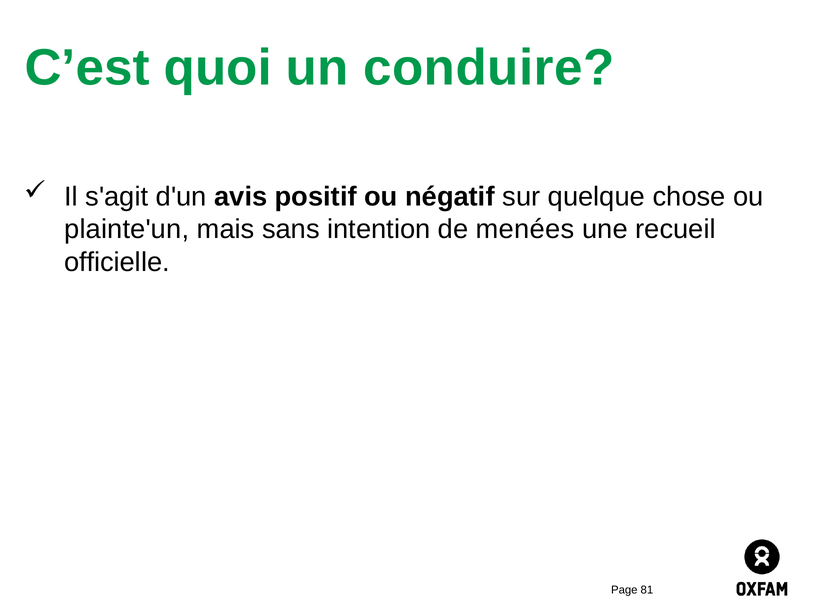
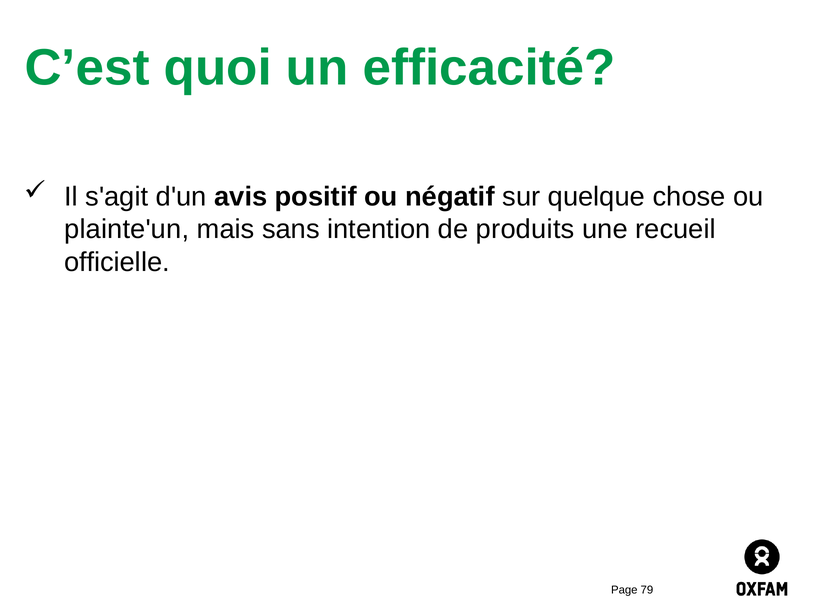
conduire: conduire -> efficacité (489, 68)
menées: menées -> produits (525, 230)
81: 81 -> 79 (647, 590)
